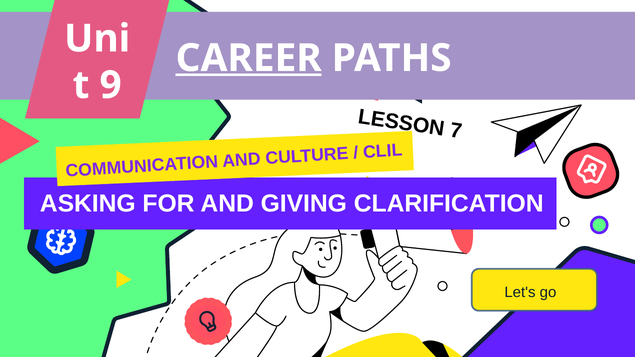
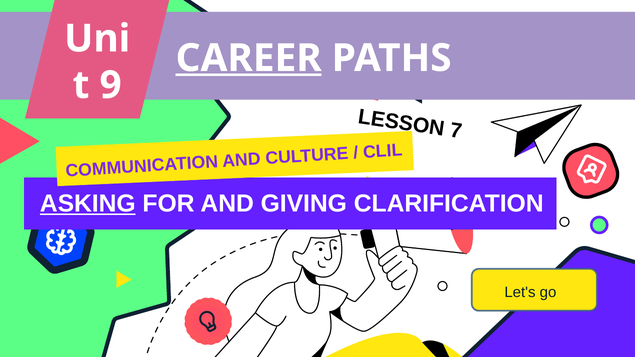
ASKING underline: none -> present (88, 204)
